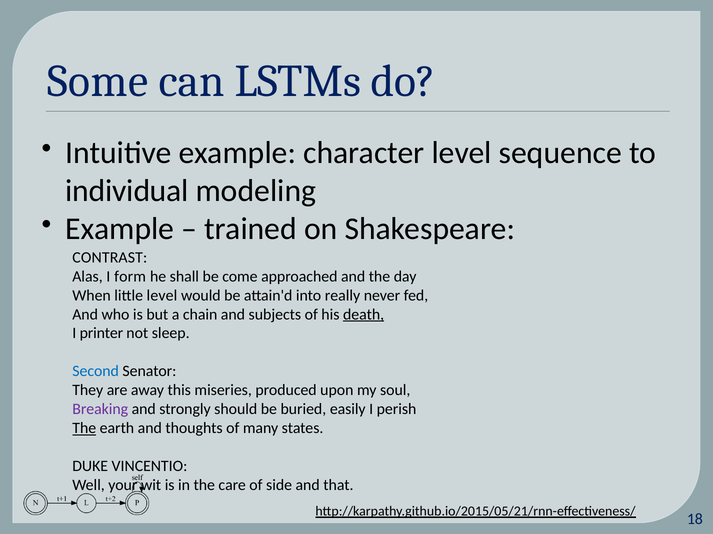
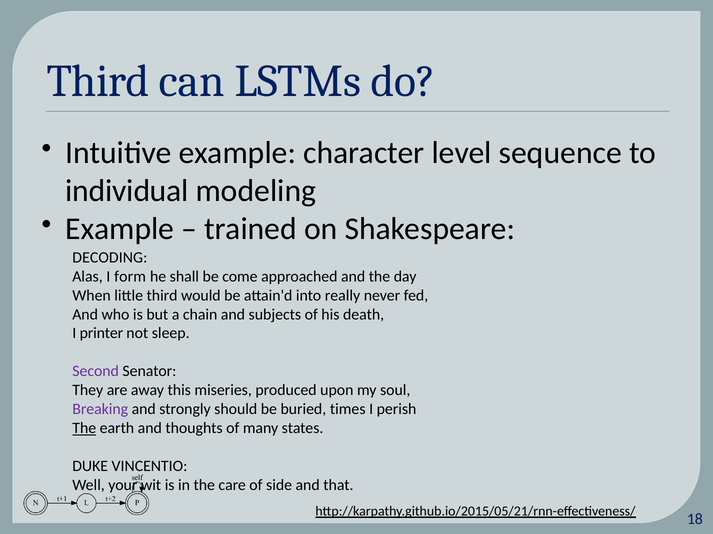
Some: Some -> Third (98, 81)
CONTRAST: CONTRAST -> DECODING (110, 258)
little level: level -> third (162, 296)
death underline: present -> none (364, 315)
Second colour: blue -> purple (96, 372)
easily: easily -> times (348, 410)
